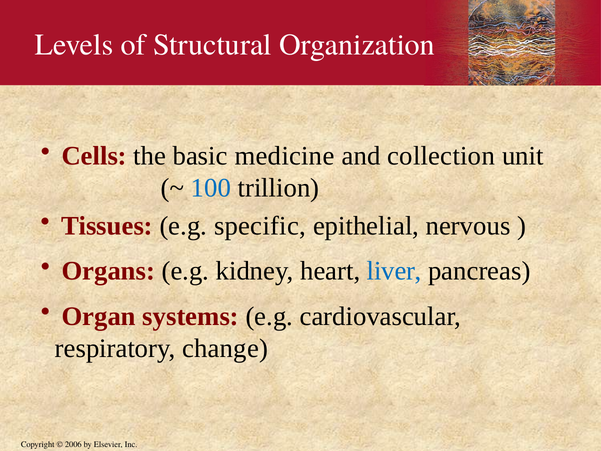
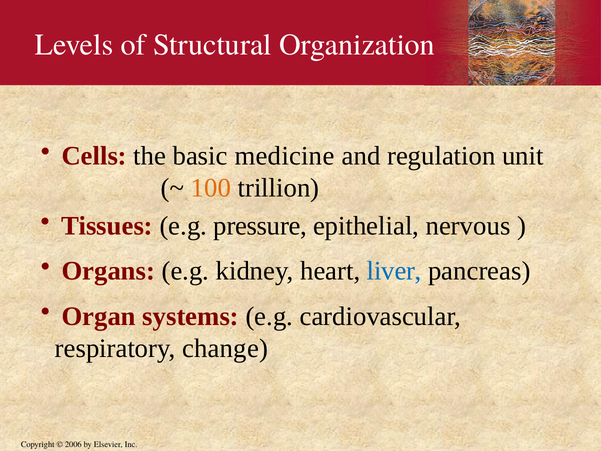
collection: collection -> regulation (441, 156)
100 colour: blue -> orange (211, 188)
specific: specific -> pressure (260, 226)
